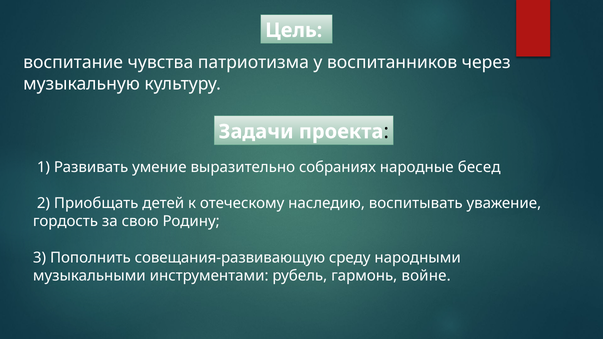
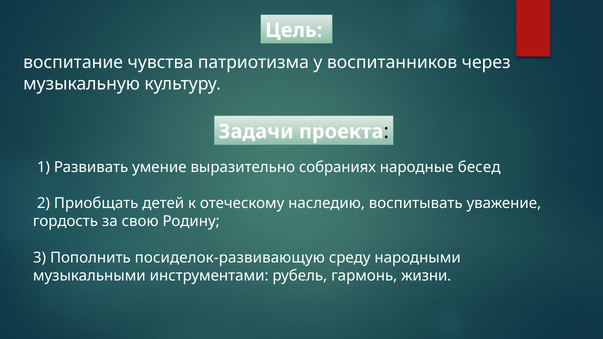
совещания-развивающую: совещания-развивающую -> посиделок-развивающую (230, 258)
войне: войне -> жизни (426, 276)
